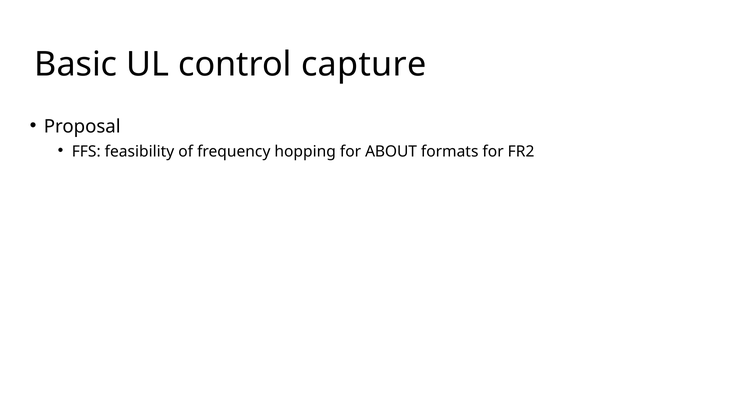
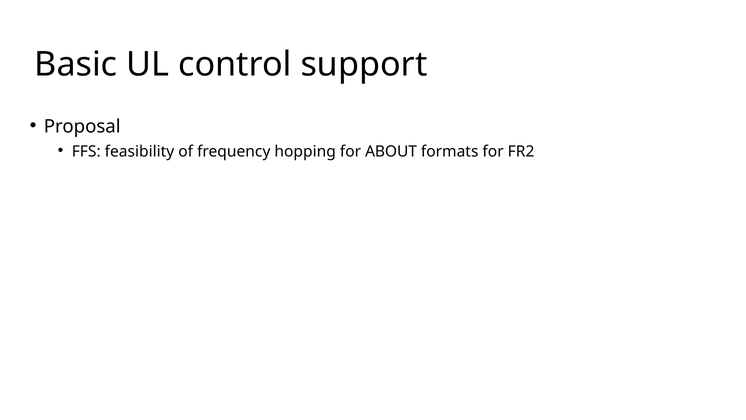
capture: capture -> support (364, 64)
